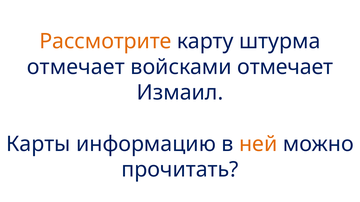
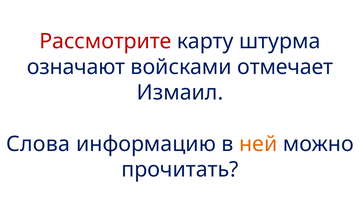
Рассмотрите colour: orange -> red (105, 41)
отмечает: отмечает -> означают (76, 67)
Карты: Карты -> Слова (38, 144)
